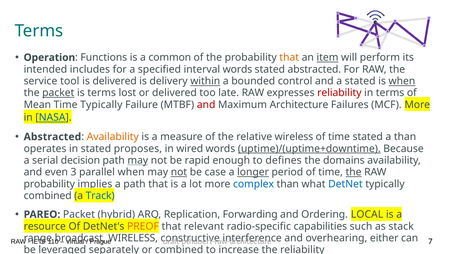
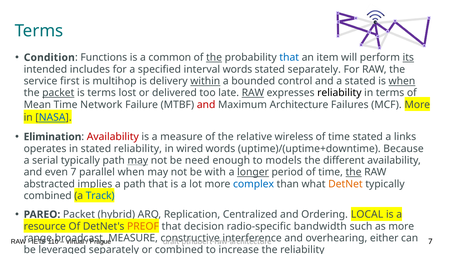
Operation: Operation -> Condition (49, 57)
the underline: none -> present (214, 57)
that colour: orange -> blue (289, 57)
item underline: present -> none (327, 57)
its underline: none -> present (408, 57)
stated abstracted: abstracted -> separately (314, 69)
tool: tool -> first (70, 81)
is delivered: delivered -> multihop (115, 81)
RAW underline: none -> present (253, 93)
reliability colour: red -> black (339, 93)
Typically: Typically -> Network (101, 105)
Abstracted: Abstracted -> Elimination (53, 137)
Availability colour: orange -> red (113, 137)
a than: than -> links (405, 137)
stated proposes: proposes -> reliability (138, 148)
uptime)/(uptime+downtime underline: present -> none (309, 148)
serial decision: decision -> typically (80, 160)
rapid: rapid -> need (197, 160)
defines: defines -> models (284, 160)
domains: domains -> different (344, 160)
even 3: 3 -> 7 (74, 172)
not underline: present -> none (179, 172)
case: case -> with (215, 172)
probability: probability -> abstracted (49, 184)
DetNet colour: blue -> orange (345, 184)
Forwarding: Forwarding -> Centralized (250, 214)
relevant: relevant -> decision (204, 226)
capabilities: capabilities -> bandwidth (320, 226)
as stack: stack -> more (401, 226)
WIRELESS: WIRELESS -> MEASURE (133, 238)
